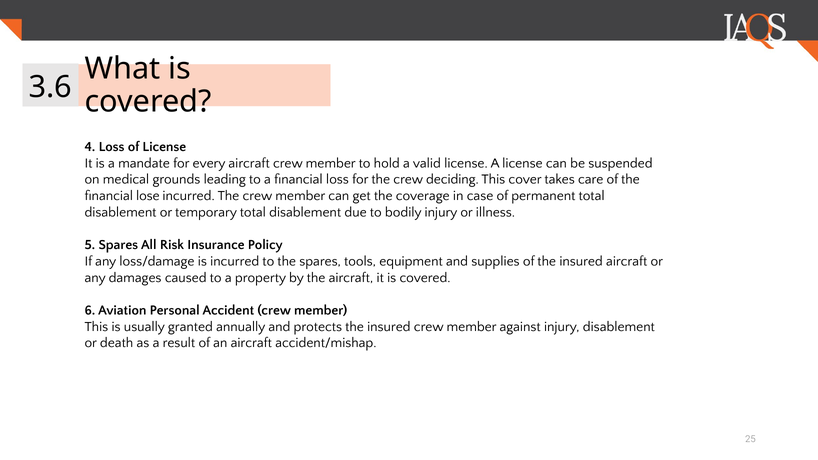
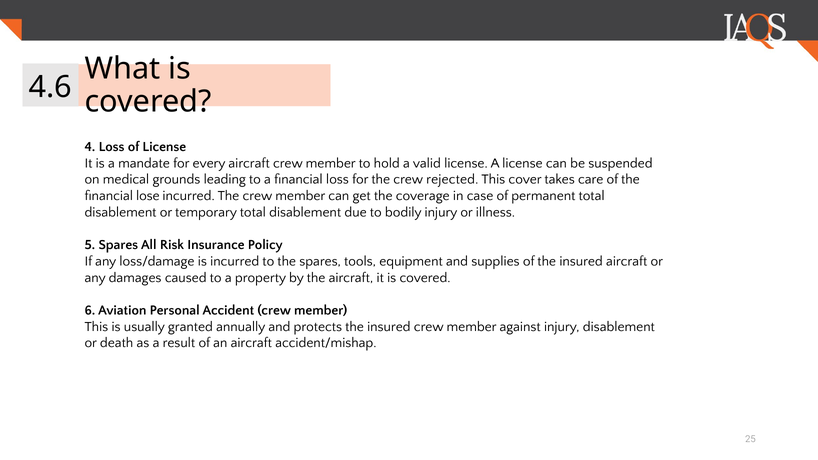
3.6: 3.6 -> 4.6 (50, 87)
deciding: deciding -> rejected (452, 179)
